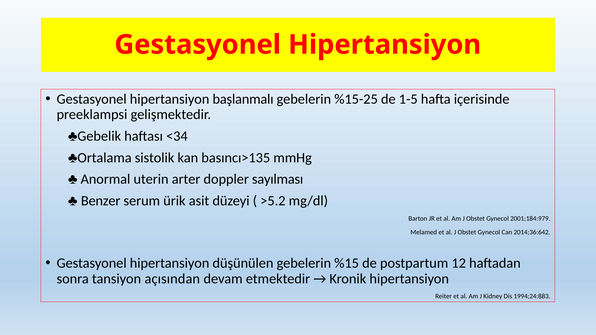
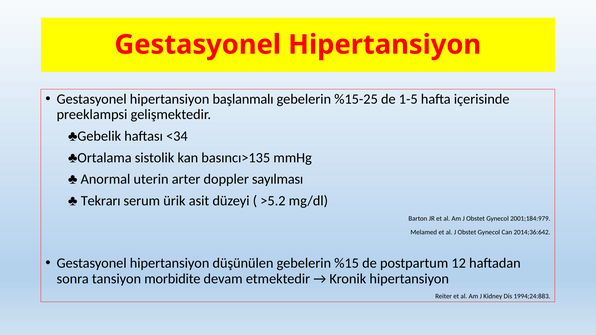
Benzer: Benzer -> Tekrarı (101, 201)
açısından: açısından -> morbidite (172, 279)
